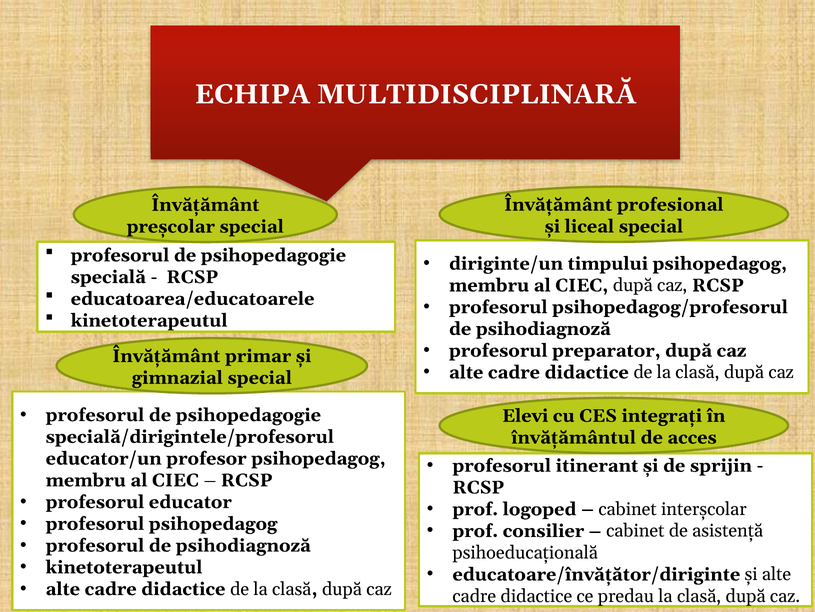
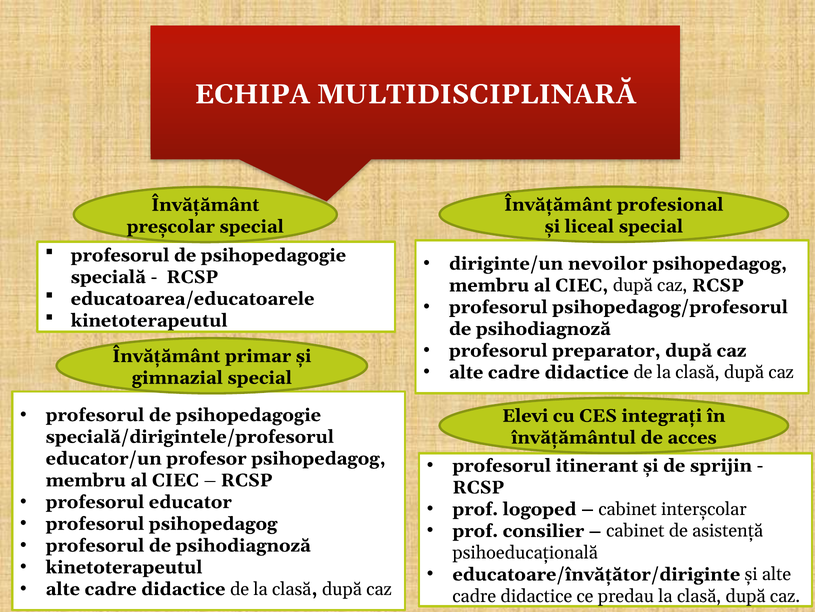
timpului: timpului -> nevoilor (608, 263)
